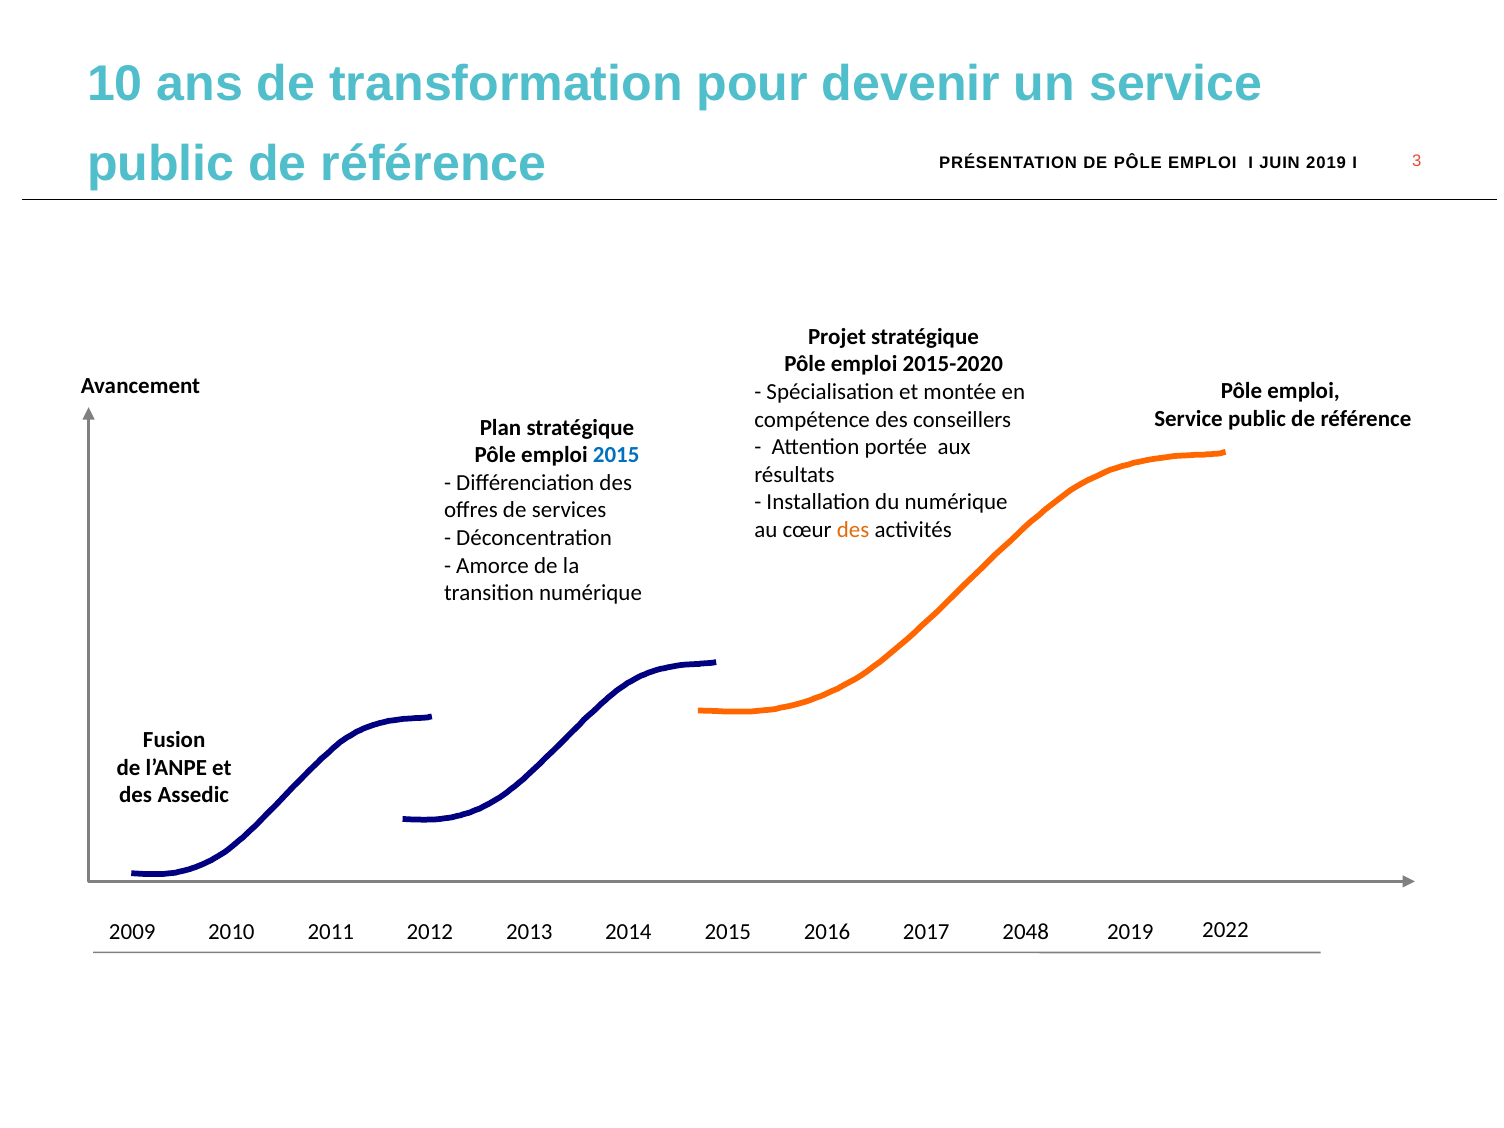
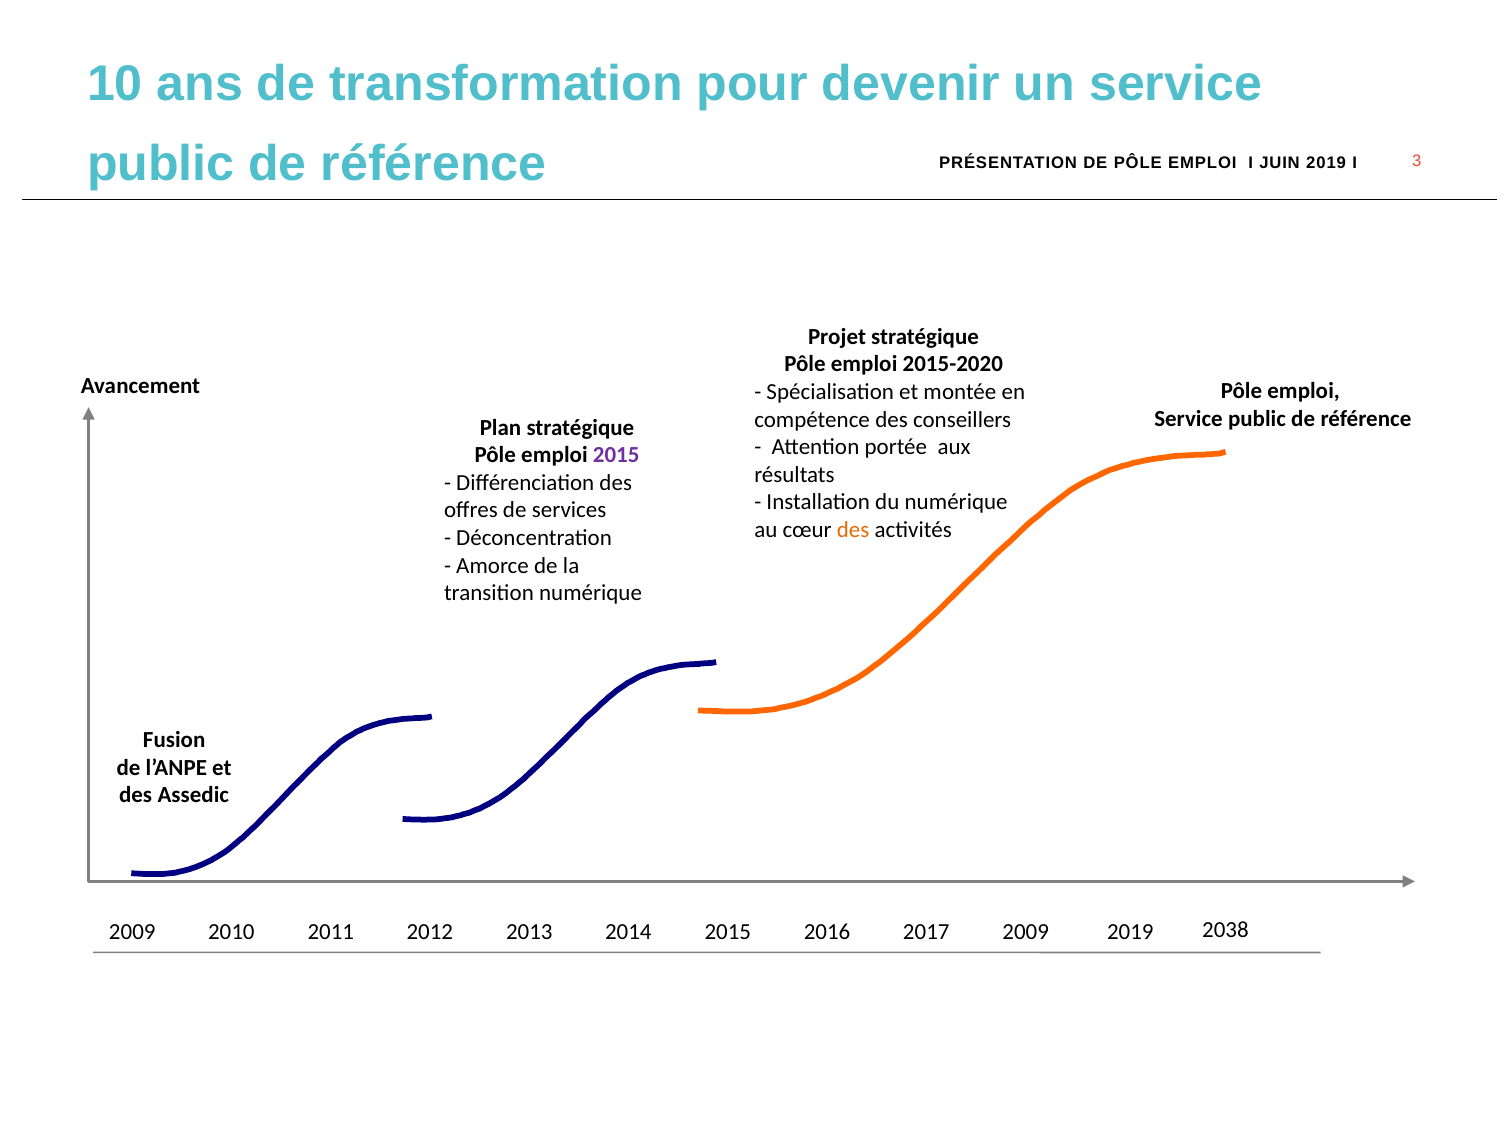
2015 colour: blue -> purple (616, 455)
2022: 2022 -> 2038 (1225, 930)
2048: 2048 -> 2009 (1026, 932)
